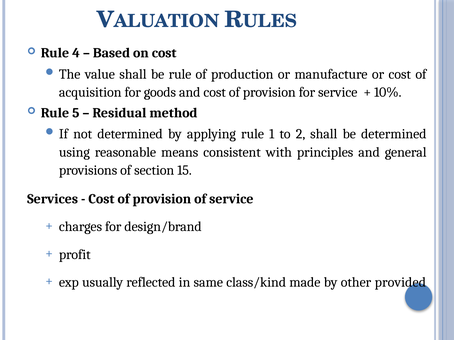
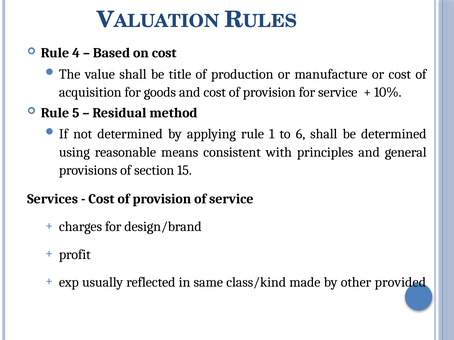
be rule: rule -> title (180, 74)
2: 2 -> 6 (301, 134)
